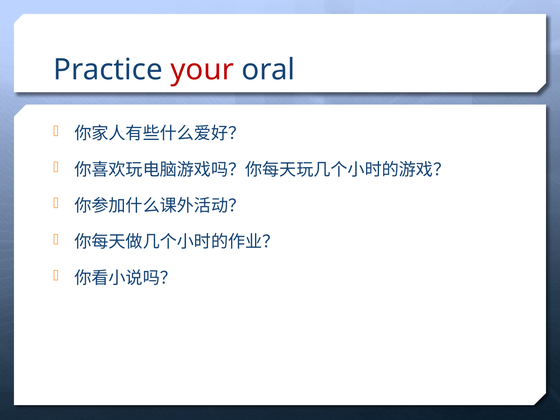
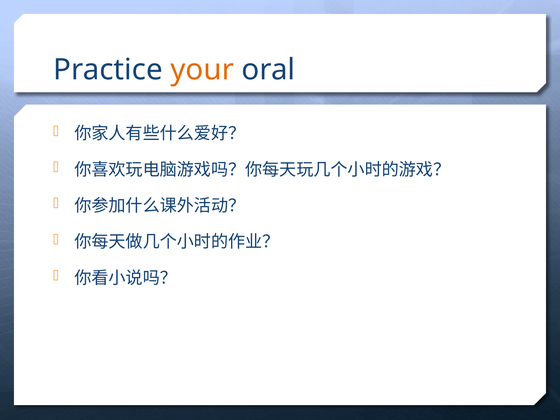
your colour: red -> orange (202, 70)
